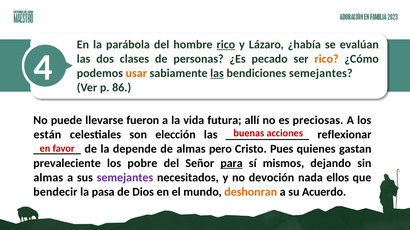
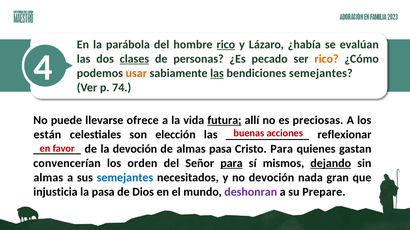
clases underline: none -> present (134, 59)
86: 86 -> 74 (122, 88)
fueron: fueron -> ofrece (143, 121)
futura underline: none -> present (224, 121)
la depende: depende -> devoción (135, 149)
almas pero: pero -> pasa (220, 149)
Cristo Pues: Pues -> Para (282, 149)
prevaleciente: prevaleciente -> convencerían (67, 164)
pobre: pobre -> orden (142, 164)
dejando underline: none -> present (331, 164)
semejantes colour: purple -> blue (125, 178)
ellos: ellos -> gran (338, 178)
bendecir: bendecir -> injusticia (55, 192)
deshonran colour: orange -> purple (251, 192)
Acuerdo: Acuerdo -> Prepare (324, 192)
